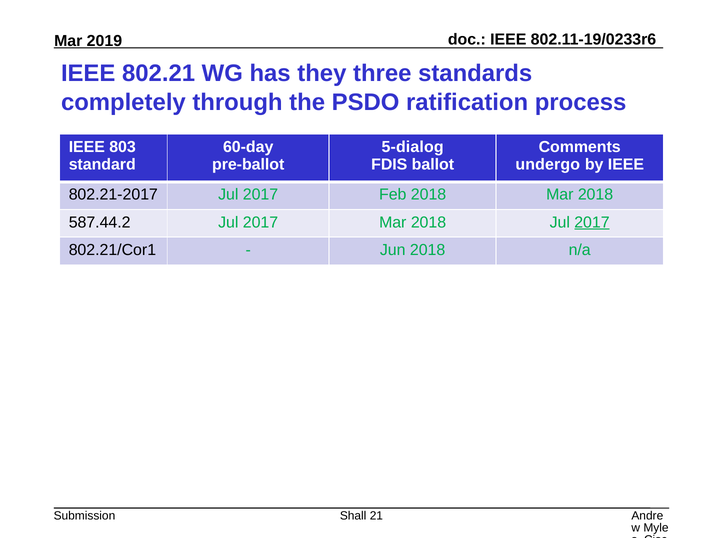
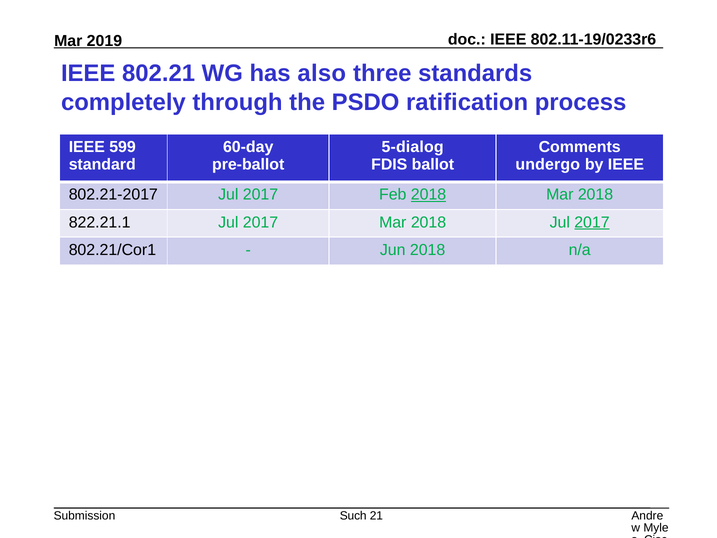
they: they -> also (322, 73)
803: 803 -> 599 (123, 147)
2018 underline: none -> present (429, 195)
587.44.2: 587.44.2 -> 822.21.1 (100, 222)
Shall: Shall -> Such (353, 516)
